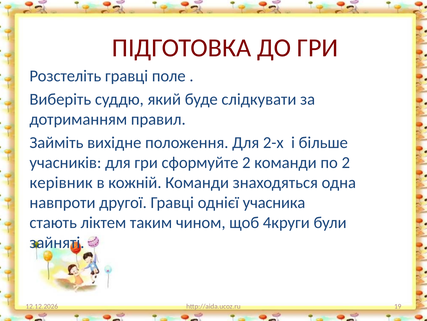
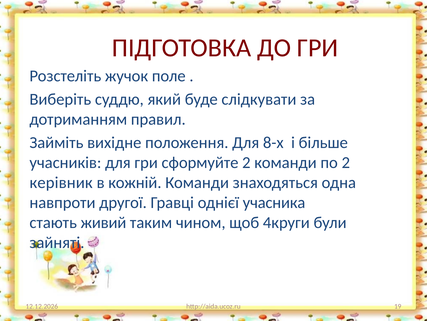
Розстеліть гравці: гравці -> жучок (127, 76)
2-х: 2-х -> 8-х (273, 142)
ліктем: ліктем -> живий (103, 222)
